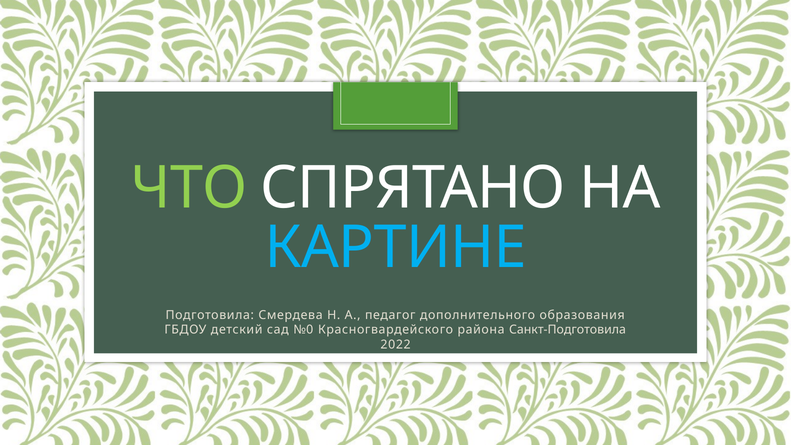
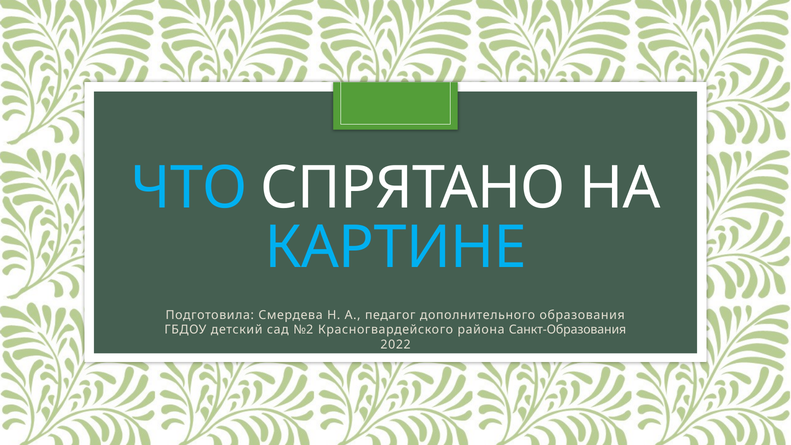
ЧТО colour: light green -> light blue (189, 188)
№0: №0 -> №2 (303, 330)
Санкт-Подготовила: Санкт-Подготовила -> Санкт-Образования (568, 330)
